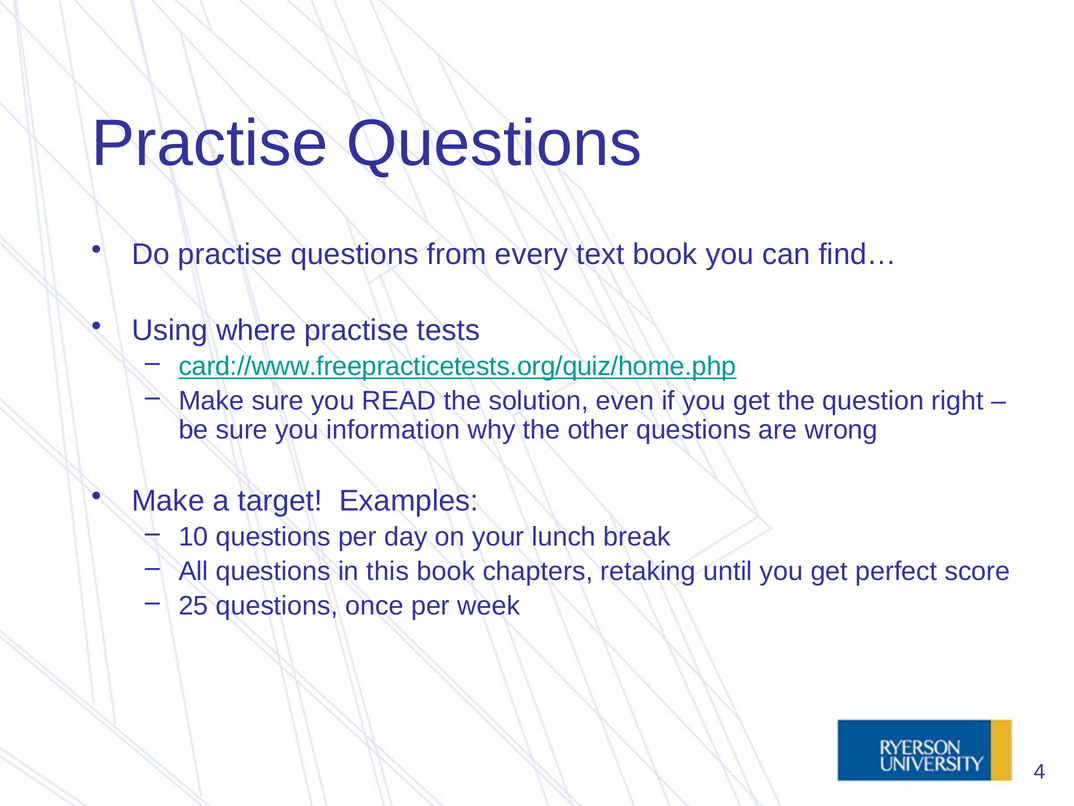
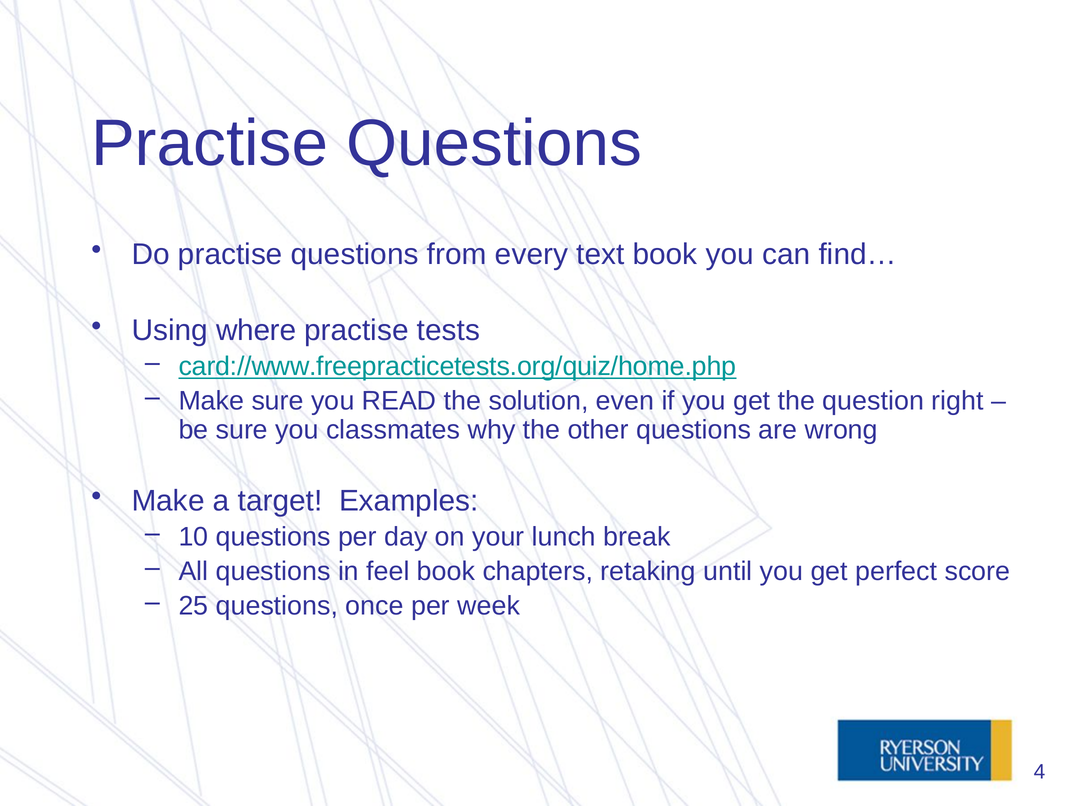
information: information -> classmates (393, 430)
this: this -> feel (388, 571)
